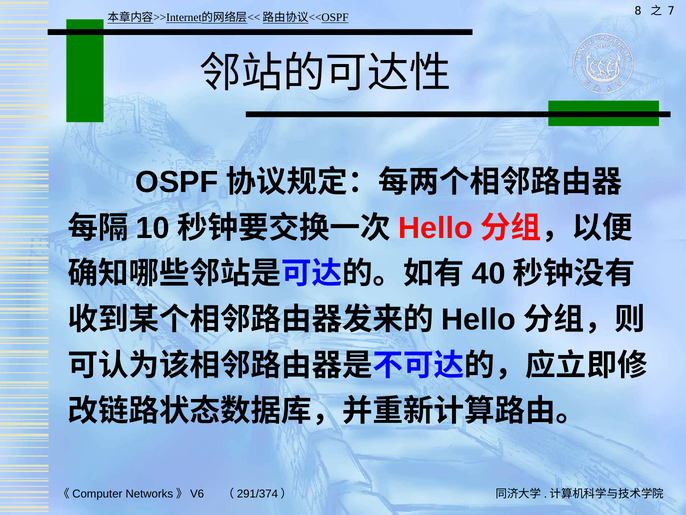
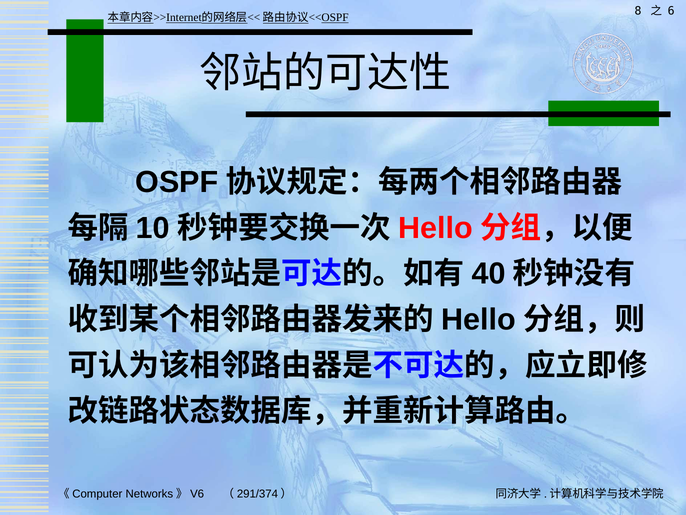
7: 7 -> 6 (671, 11)
